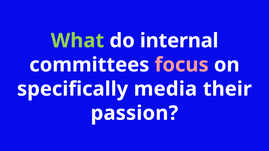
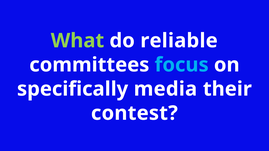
internal: internal -> reliable (179, 41)
focus colour: pink -> light blue (182, 65)
passion: passion -> contest (134, 113)
